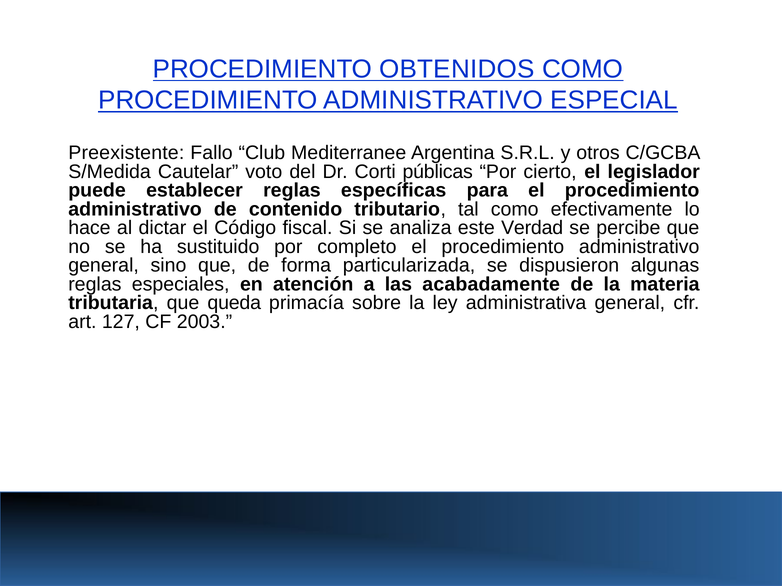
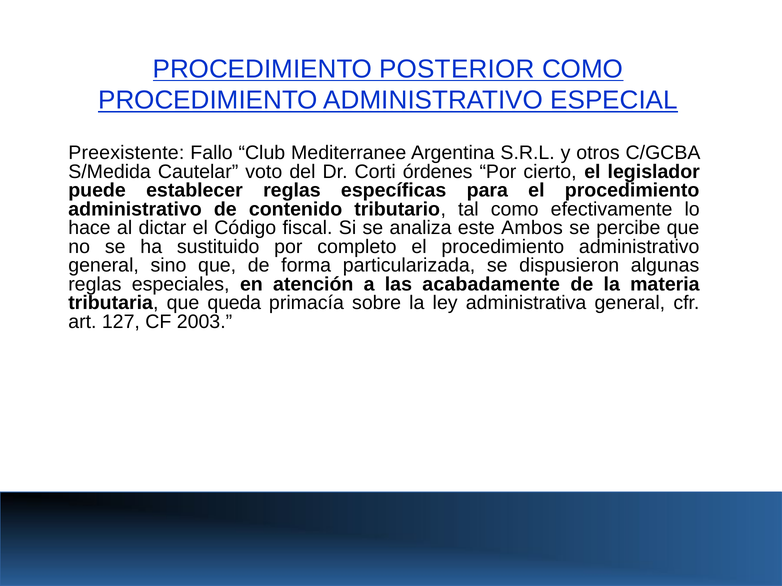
OBTENIDOS: OBTENIDOS -> POSTERIOR (457, 69)
públicas: públicas -> órdenes (438, 172)
Verdad: Verdad -> Ambos (532, 228)
